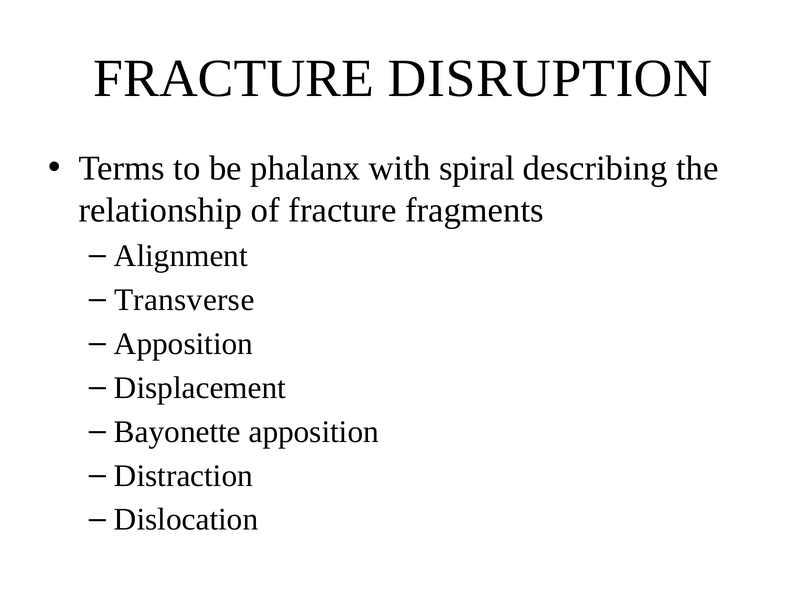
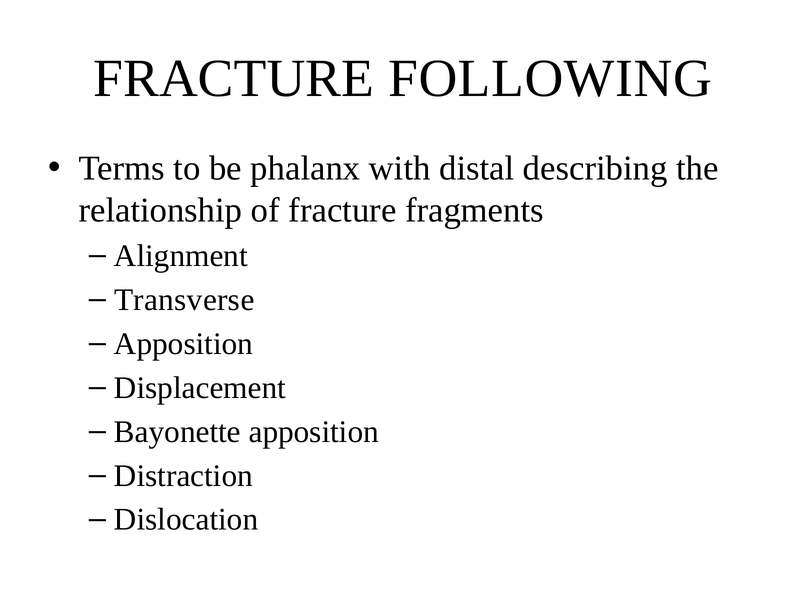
DISRUPTION: DISRUPTION -> FOLLOWING (550, 78)
spiral: spiral -> distal (477, 169)
